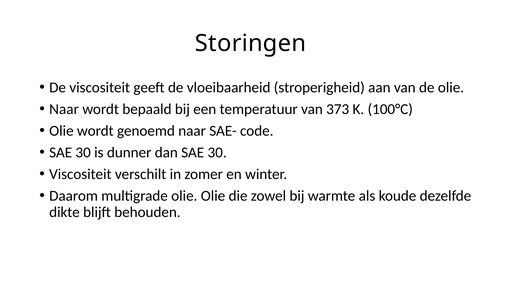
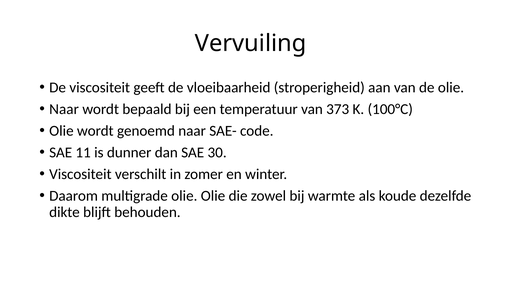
Storingen: Storingen -> Vervuiling (251, 44)
30: 30 -> 11 (83, 153)
